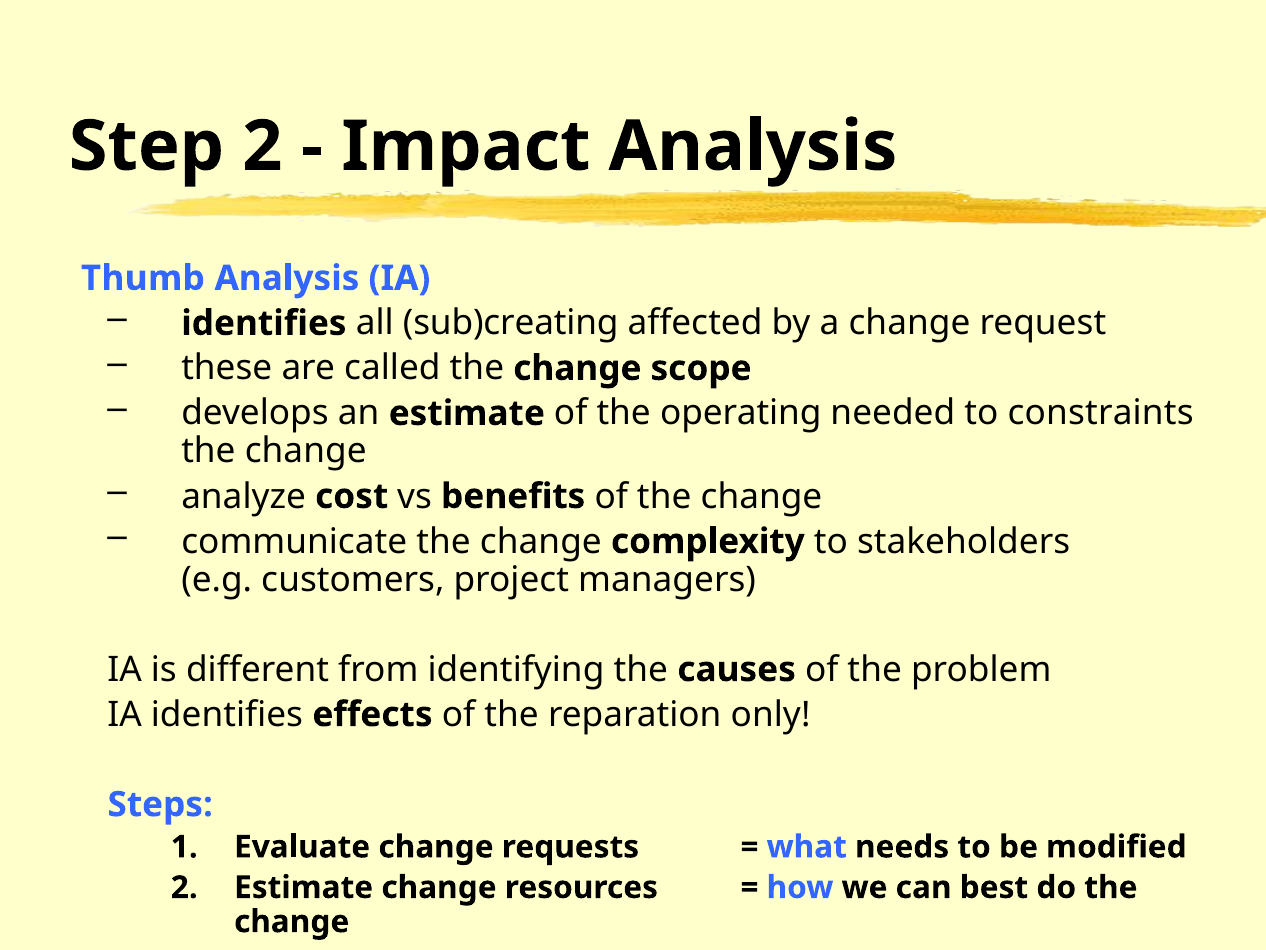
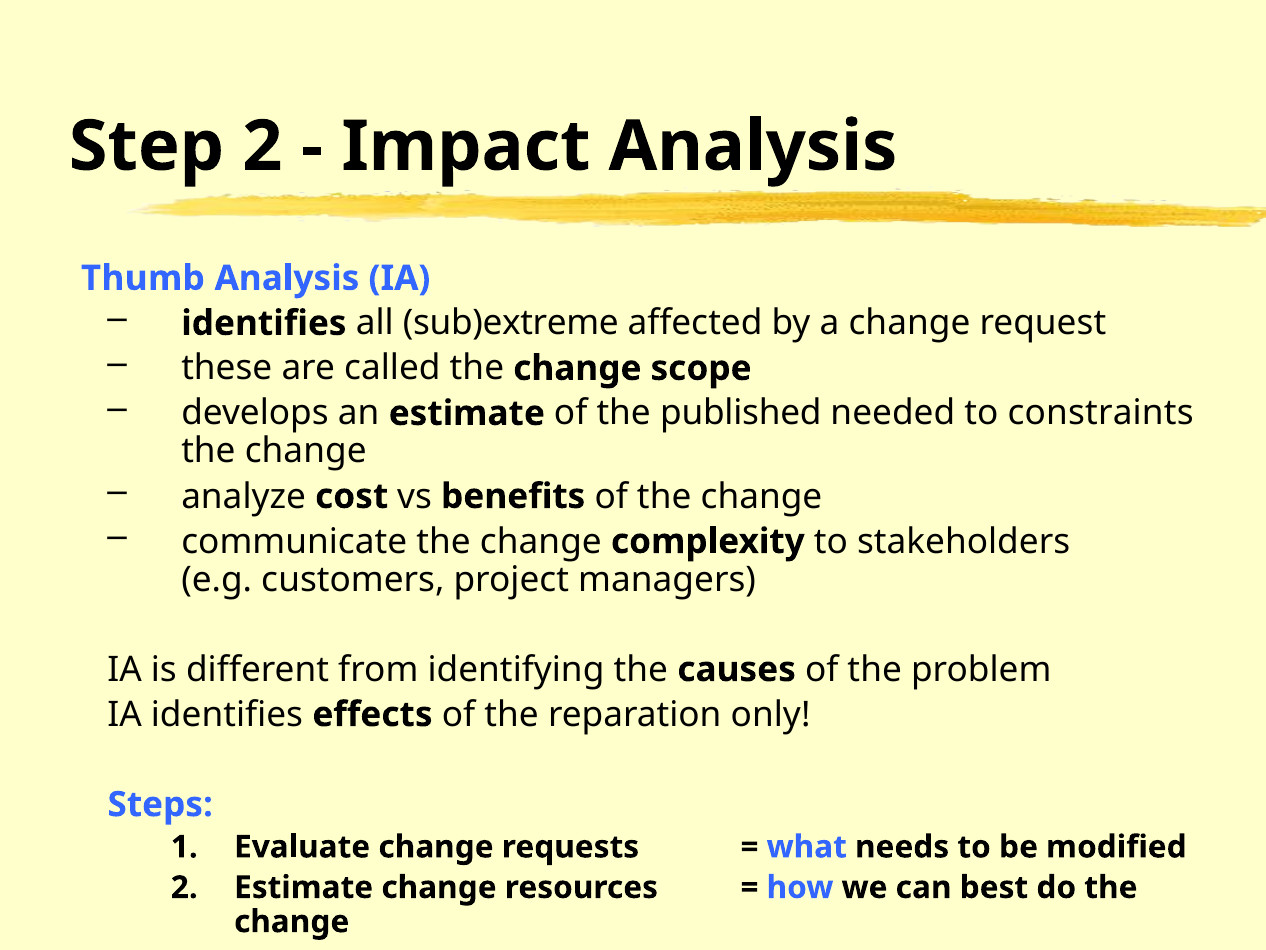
sub)creating: sub)creating -> sub)extreme (511, 323)
operating: operating -> published (741, 413)
